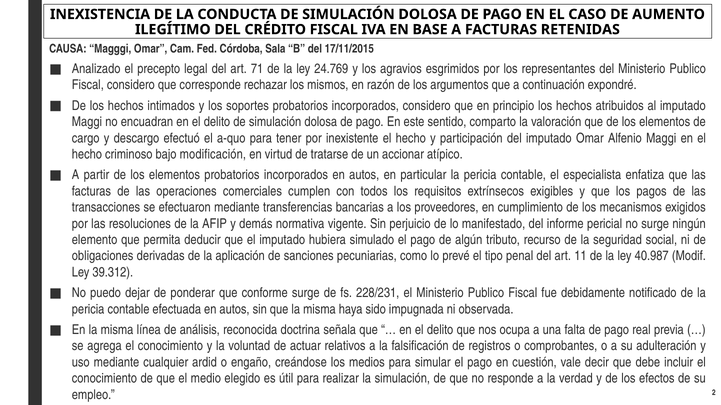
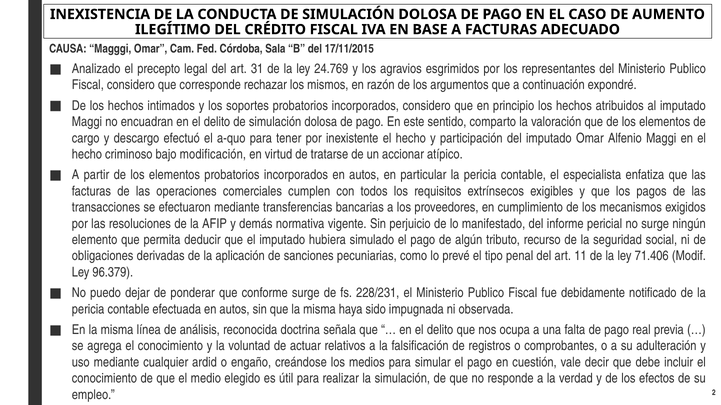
RETENIDAS: RETENIDAS -> ADECUADO (580, 30)
71: 71 -> 31 (257, 69)
40.987: 40.987 -> 71.406 (652, 256)
39.312: 39.312 -> 96.379 (113, 273)
